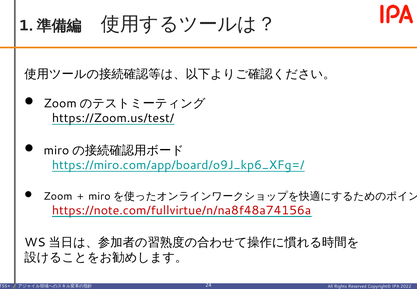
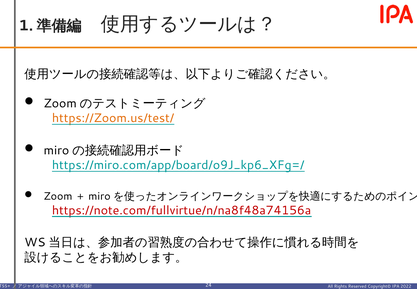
https://Zoom.us/test/ colour: black -> orange (113, 118)
